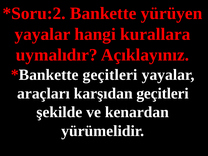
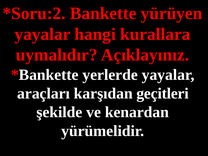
geçitleri: geçitleri -> yerlerde (110, 75)
